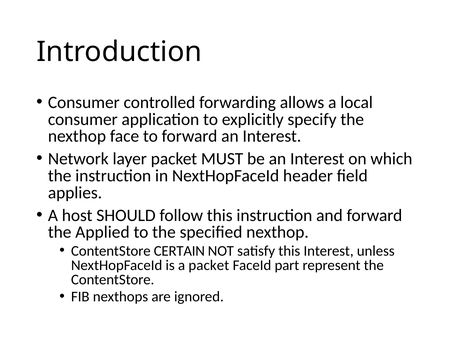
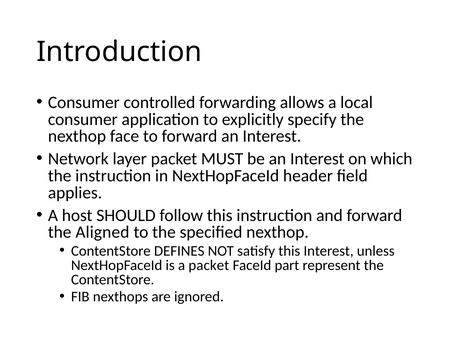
Applied: Applied -> Aligned (102, 232)
CERTAIN: CERTAIN -> DEFINES (179, 250)
